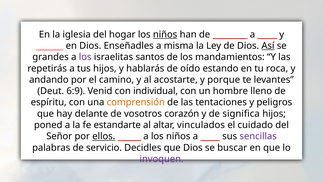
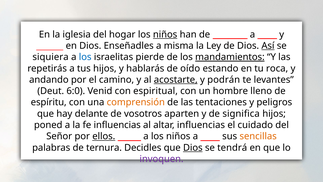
grandes: grandes -> siquiera (51, 57)
los colour: purple -> blue (85, 57)
santos: santos -> pierde (150, 57)
mandamientos underline: none -> present (230, 57)
acostarte underline: none -> present (176, 80)
porque: porque -> podrán (224, 80)
6:9: 6:9 -> 6:0 (76, 91)
individual: individual -> espiritual (155, 91)
corazón: corazón -> aparten (182, 114)
fe estandarte: estandarte -> influencias (117, 125)
altar vinculados: vinculados -> influencias (201, 125)
sencillas colour: purple -> orange (258, 136)
servicio: servicio -> ternura (104, 147)
Dios underline: none -> present (193, 147)
buscar: buscar -> tendrá (232, 147)
